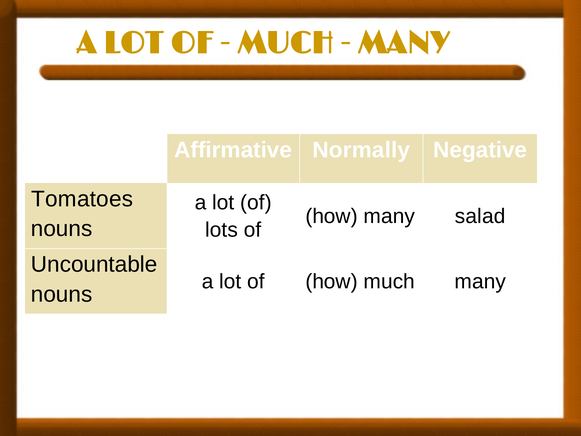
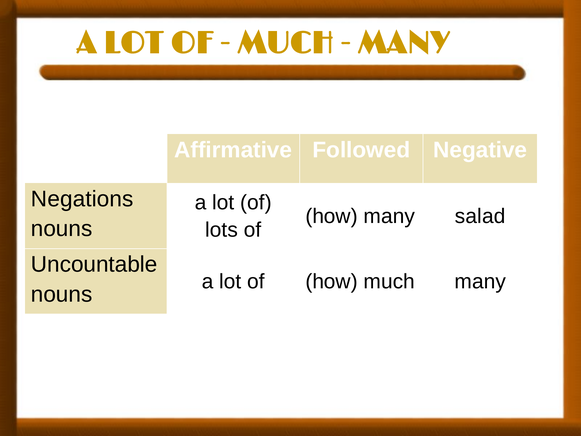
Normally: Normally -> Followed (361, 150)
Tomatoes: Tomatoes -> Negations (82, 199)
